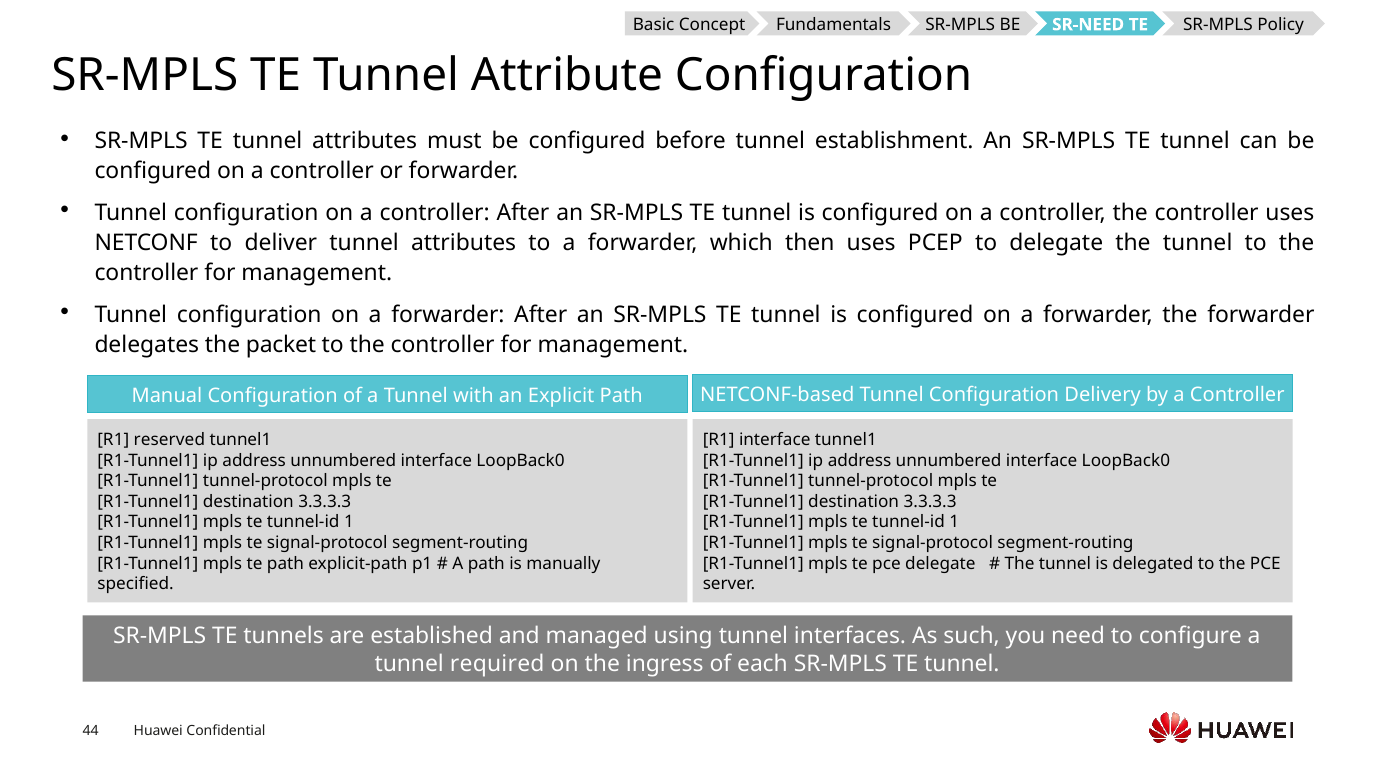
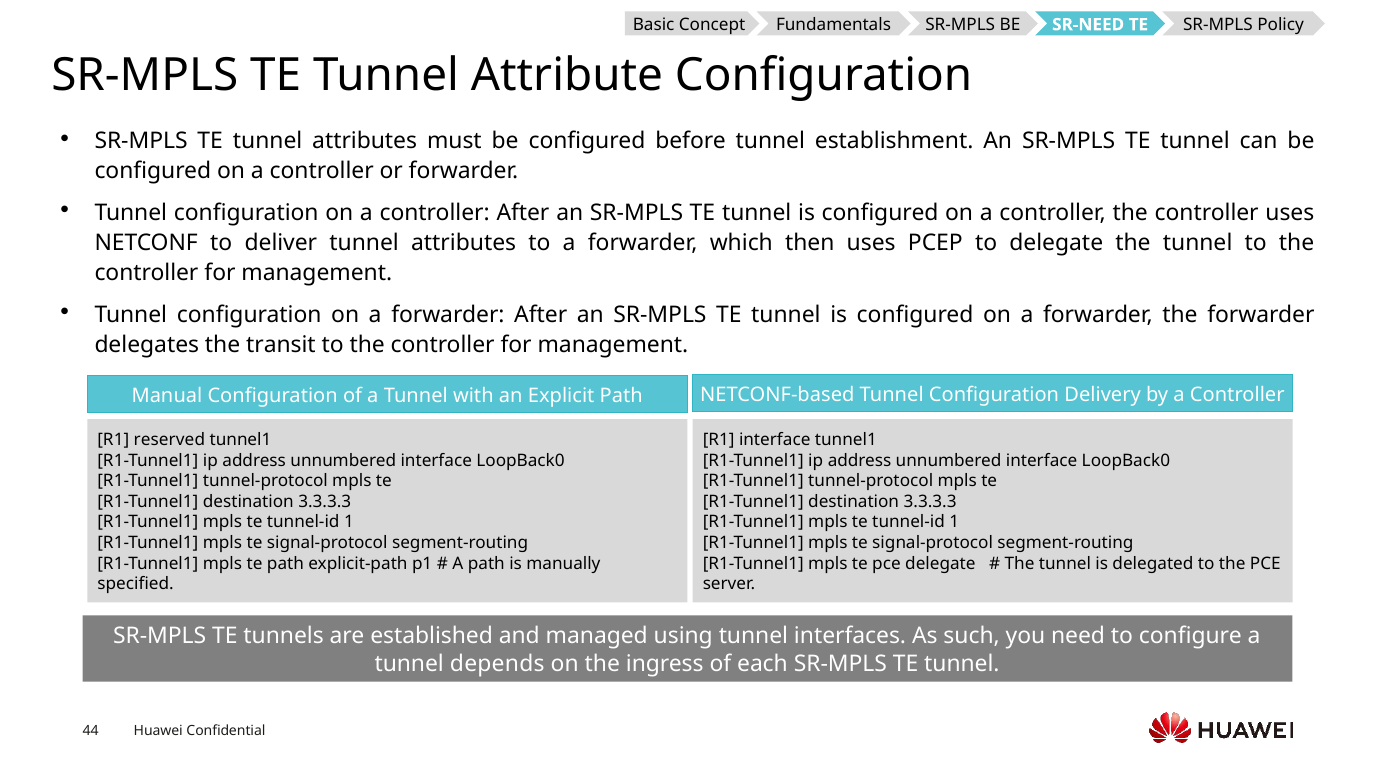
packet: packet -> transit (281, 345)
required: required -> depends (497, 664)
